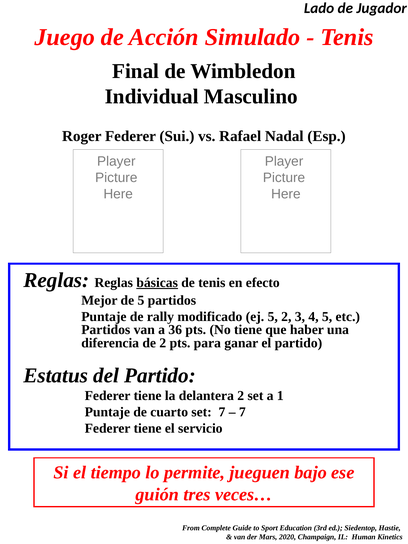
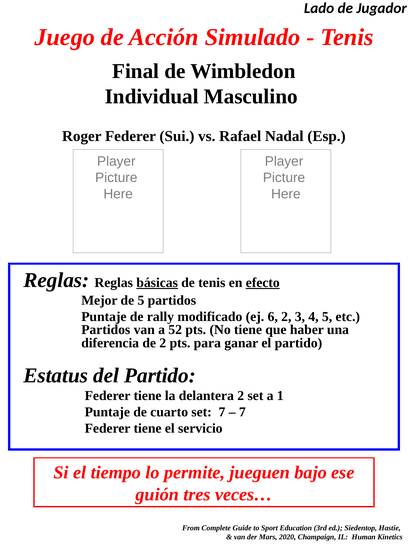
efecto underline: none -> present (263, 283)
ej 5: 5 -> 6 (273, 317)
36: 36 -> 52 (175, 330)
